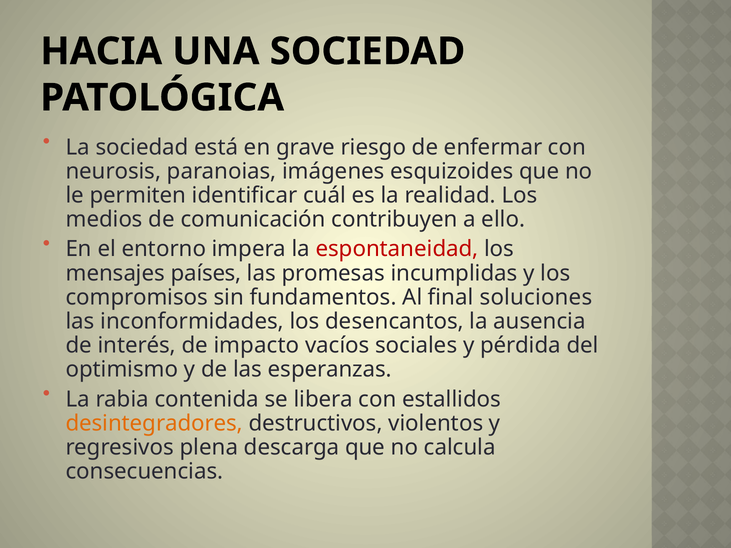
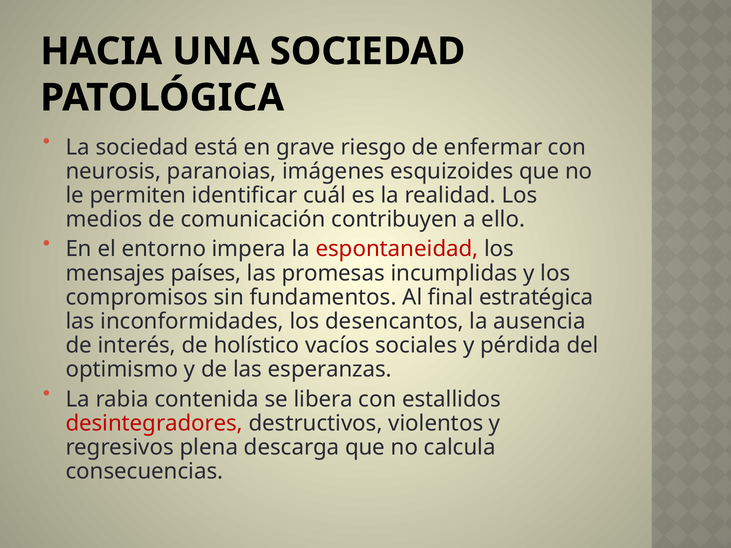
soluciones: soluciones -> estratégica (536, 297)
impacto: impacto -> holístico (257, 346)
desintegradores colour: orange -> red (154, 423)
